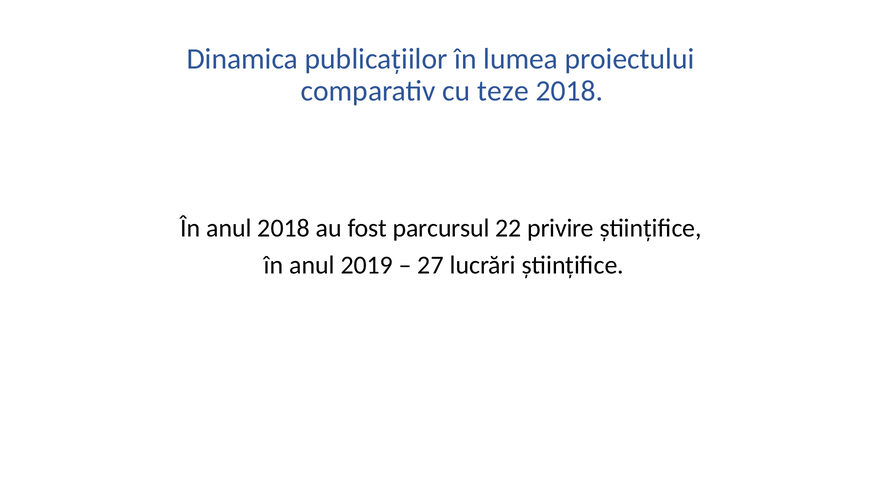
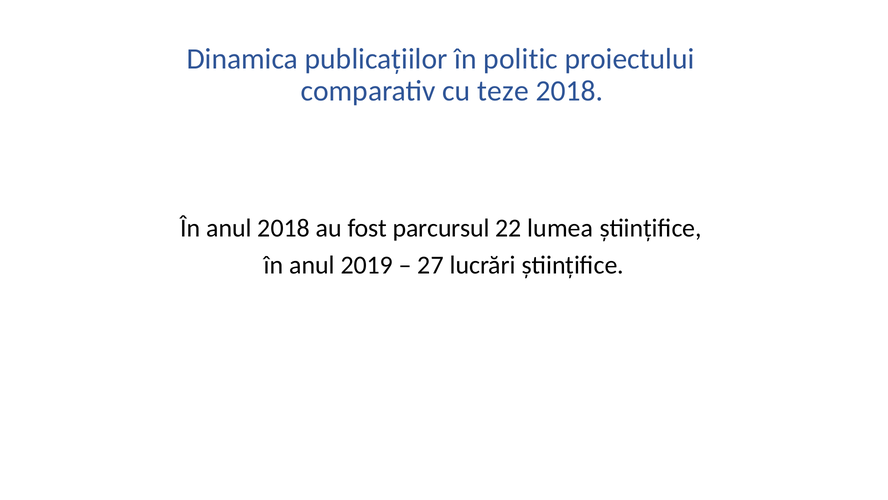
lumea: lumea -> politic (521, 59)
privire: privire -> lumea (560, 228)
